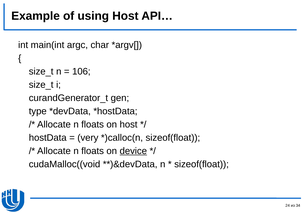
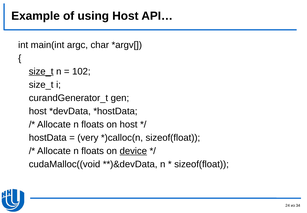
size_t underline: none -> present (41, 71)
106: 106 -> 102 (81, 71)
type: type -> host (38, 111)
